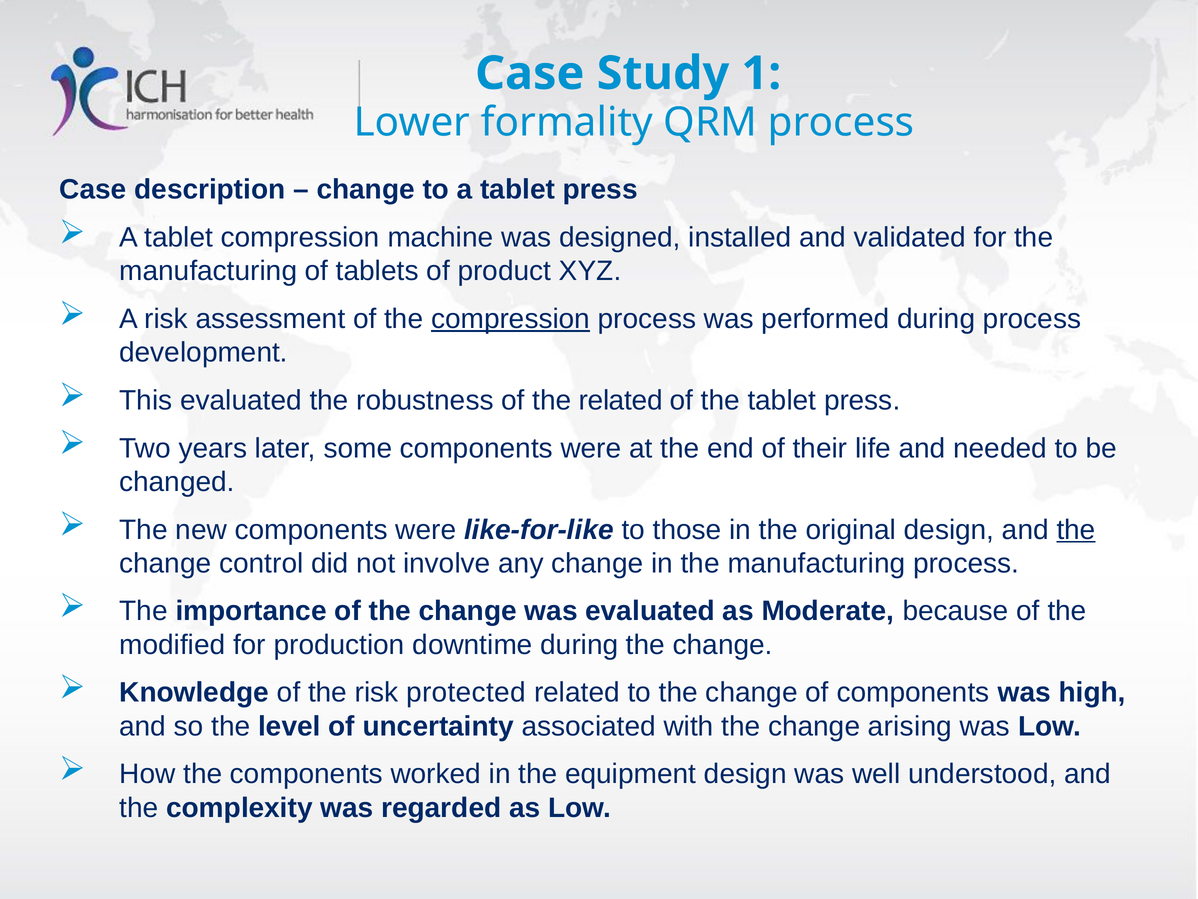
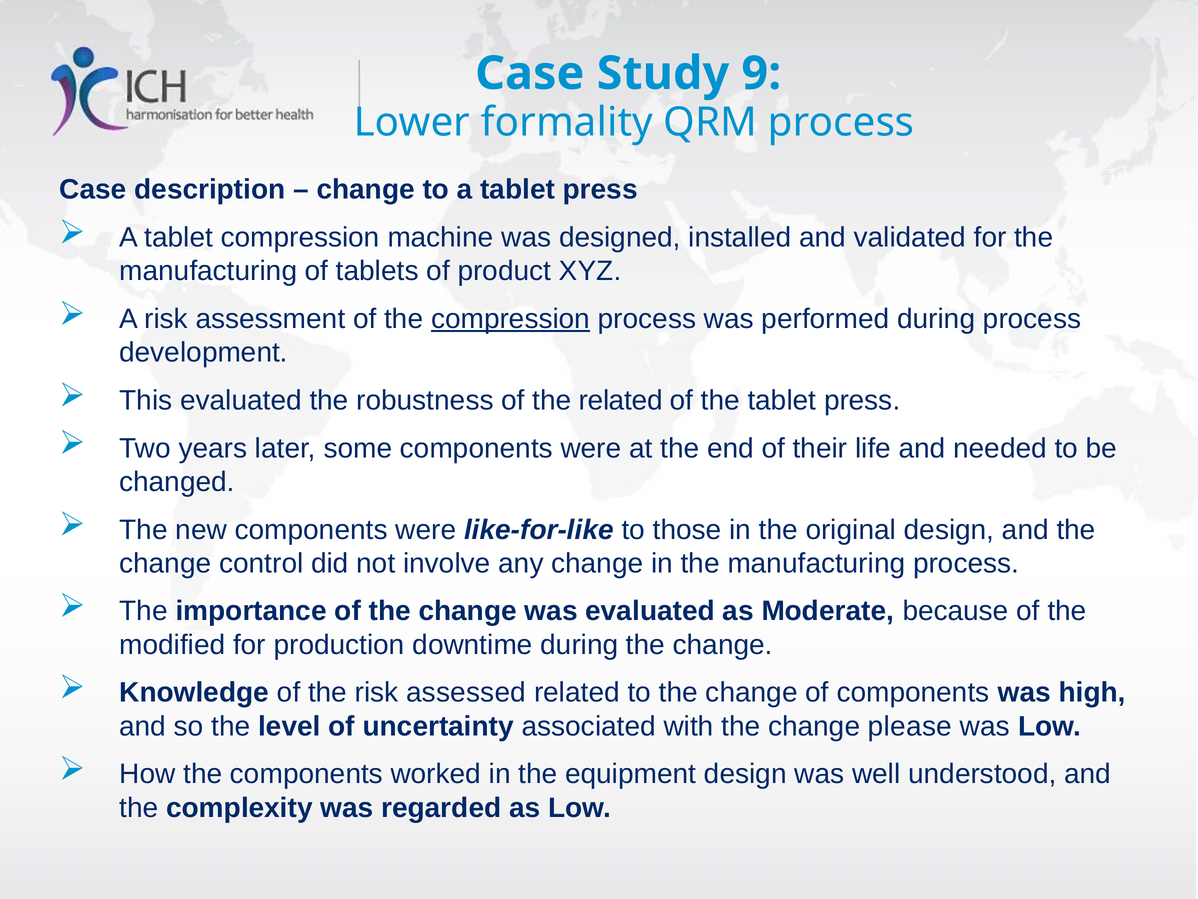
1: 1 -> 9 (761, 73)
the underline: present -> none (1076, 529)
protected: protected -> assessed (466, 692)
arising: arising -> please (910, 726)
